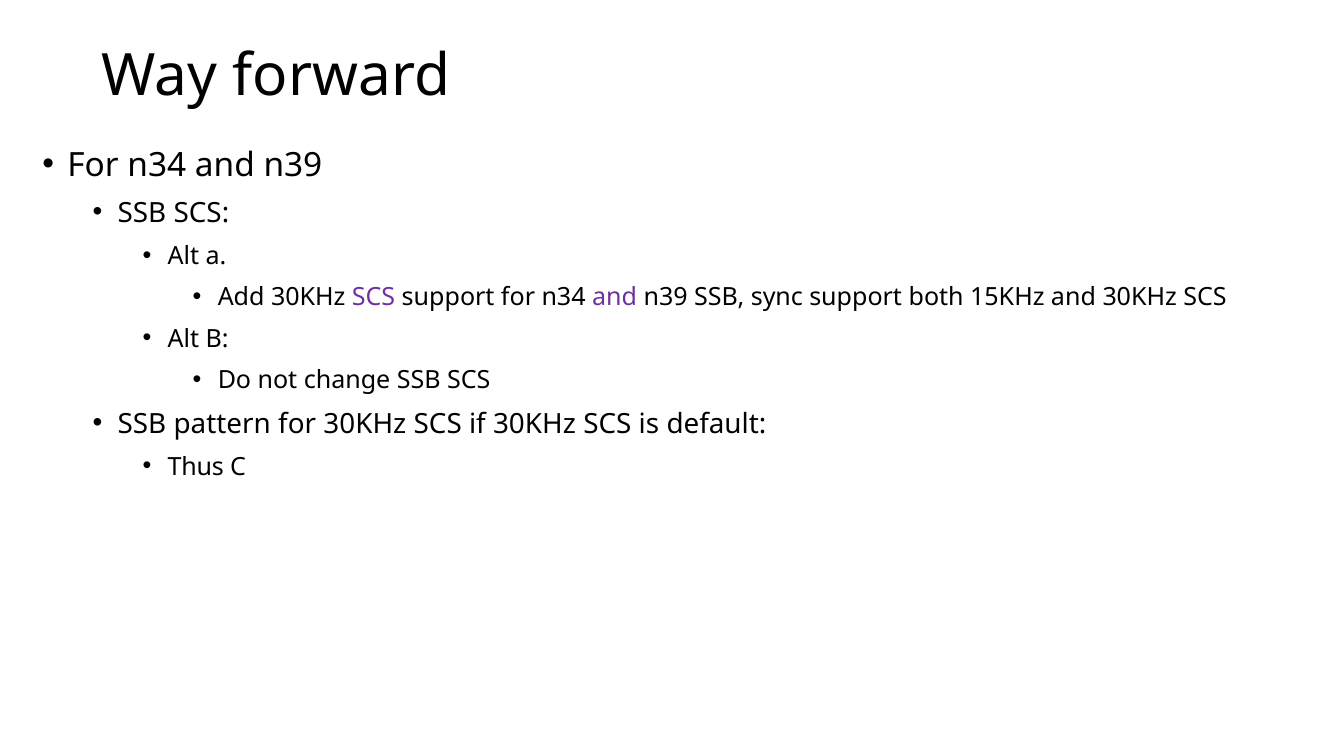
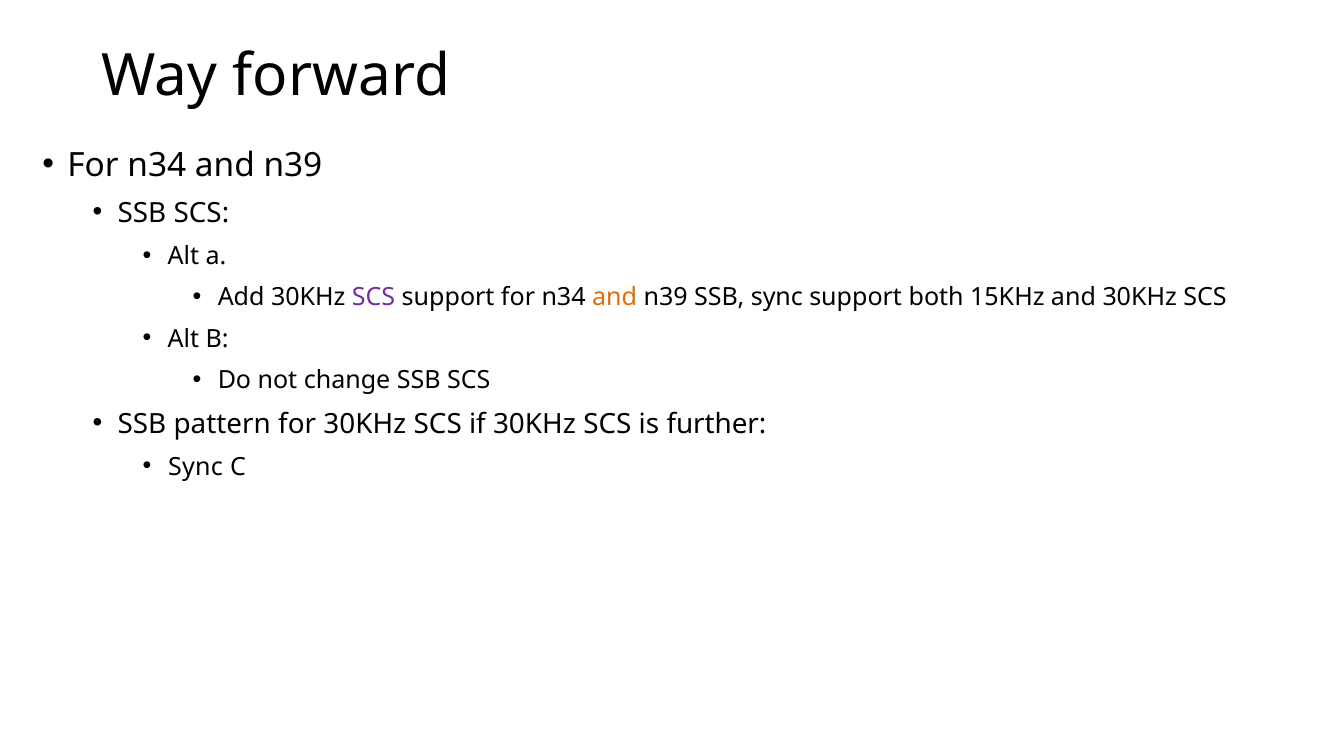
and colour: purple -> orange (615, 298)
default: default -> further (716, 424)
Thus: Thus -> Sync (196, 467)
